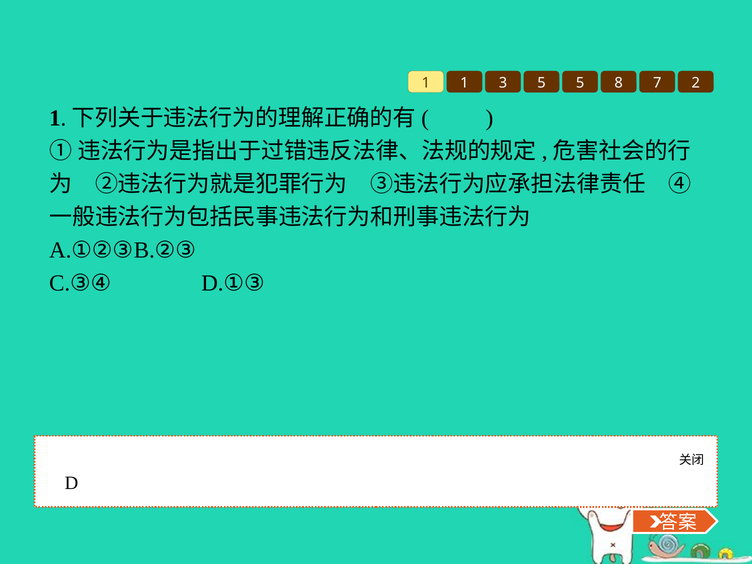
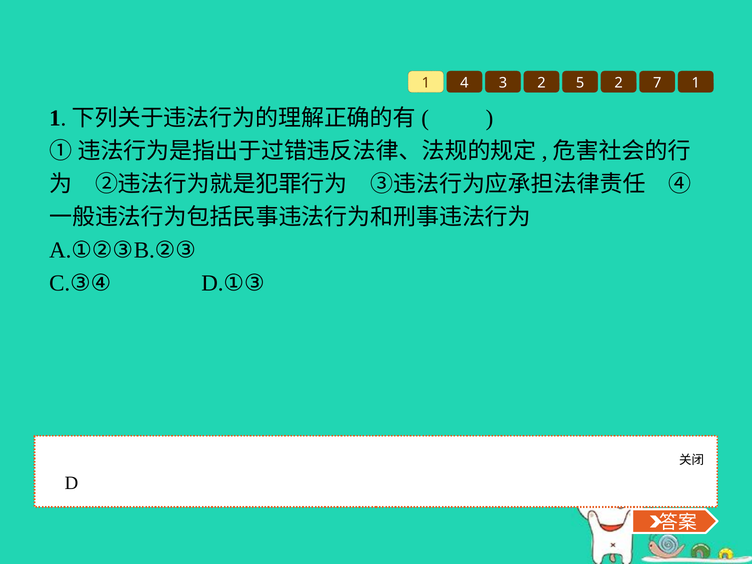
1 1: 1 -> 4 (464, 83)
3 5: 5 -> 2 (542, 83)
5 8: 8 -> 2 (619, 83)
7 2: 2 -> 1 (696, 83)
